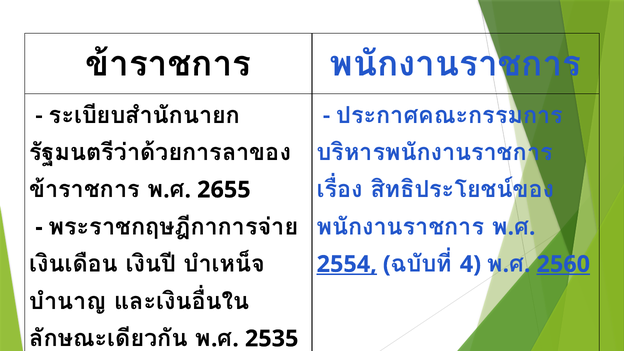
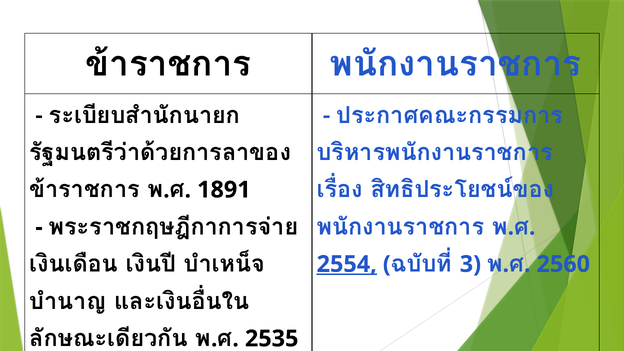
2655: 2655 -> 1891 (224, 190)
4: 4 -> 3 (470, 264)
2560 underline: present -> none (563, 264)
